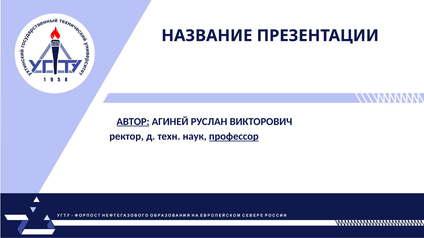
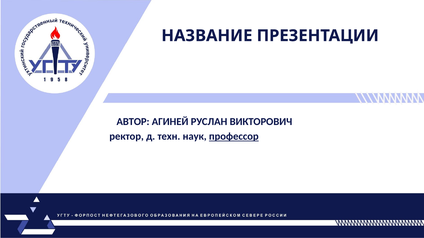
АВТОР underline: present -> none (133, 122)
